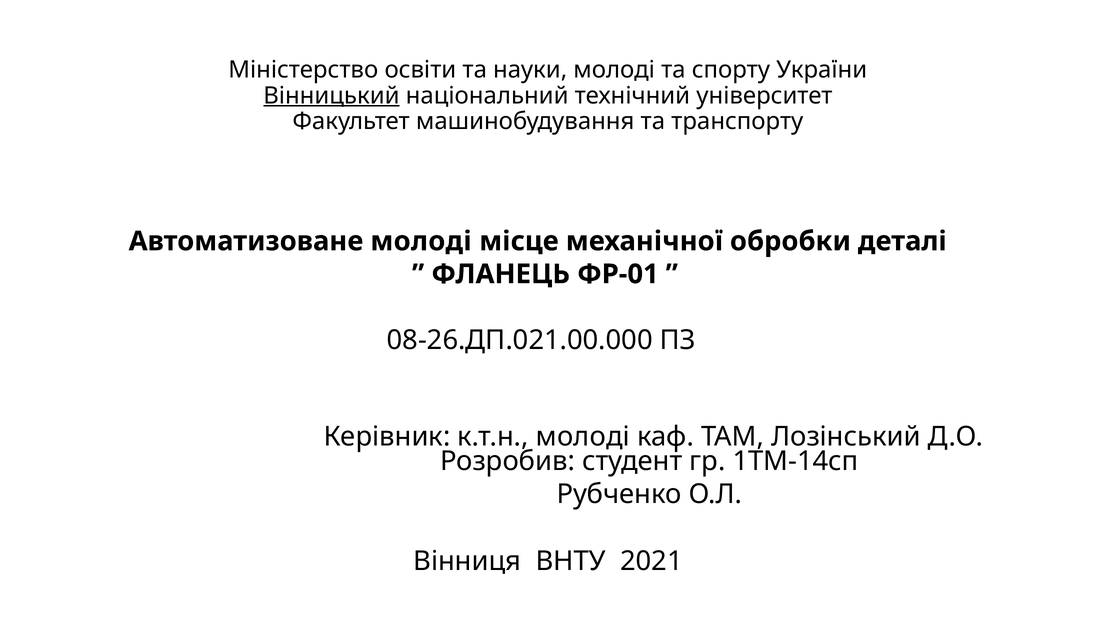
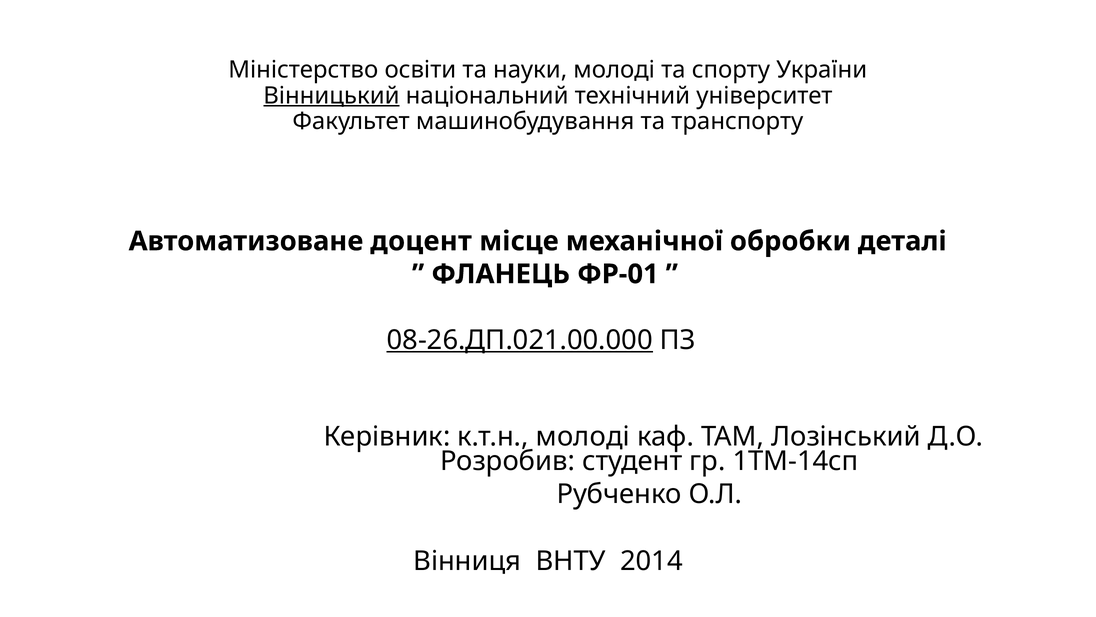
Автоматизоване молоді: молоді -> доцент (421, 241)
08-26.ДП.021.00.000 underline: none -> present (520, 340)
2021: 2021 -> 2014 (651, 561)
